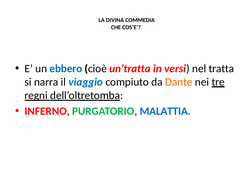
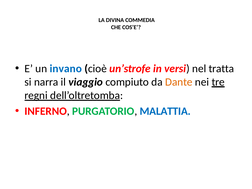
ebbero: ebbero -> invano (66, 69)
un’tratta: un’tratta -> un’strofe (130, 69)
viaggio colour: blue -> black (86, 82)
